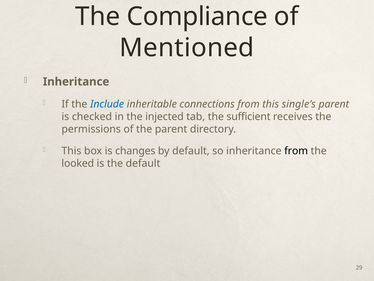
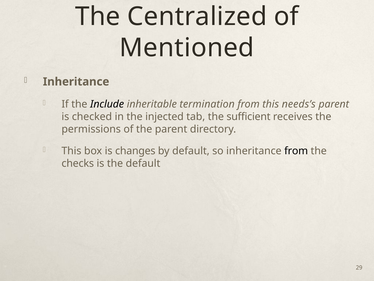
Compliance: Compliance -> Centralized (197, 16)
Include colour: blue -> black (107, 104)
connections: connections -> termination (207, 104)
single’s: single’s -> needs’s (299, 104)
looked: looked -> checks (78, 163)
